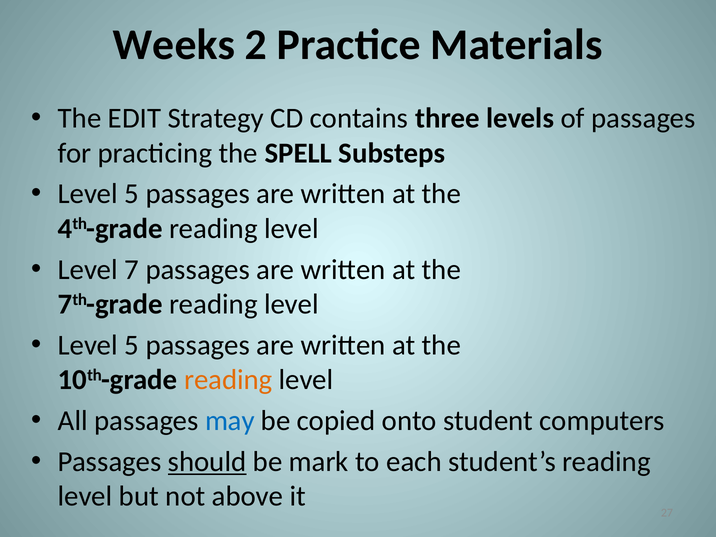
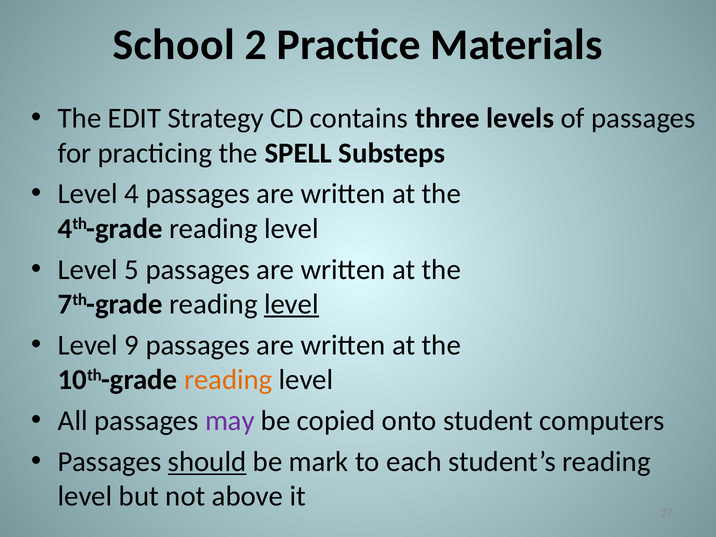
Weeks: Weeks -> School (174, 45)
5: 5 -> 4 (132, 194)
7: 7 -> 5 (132, 270)
level underline: none -> present (291, 304)
5: 5 -> 9 (132, 345)
may colour: blue -> purple (230, 421)
